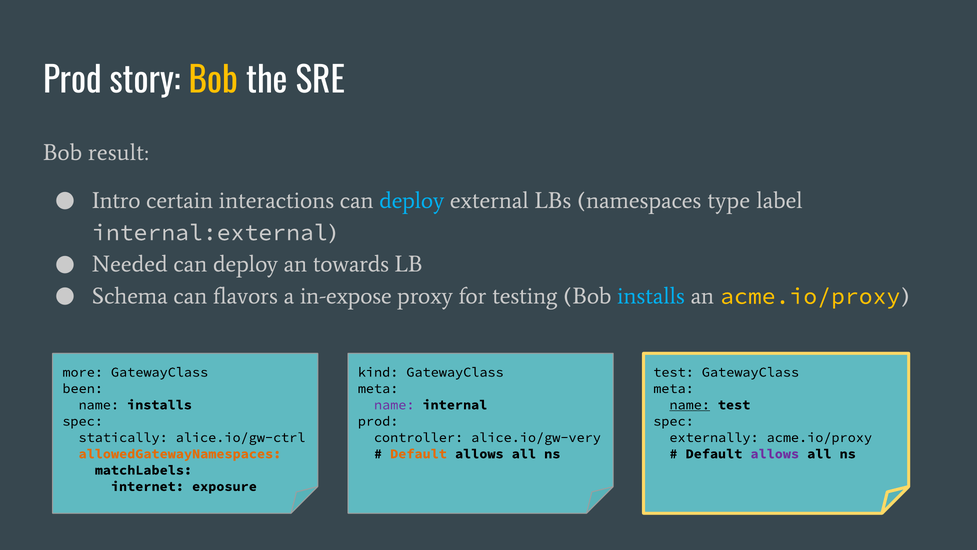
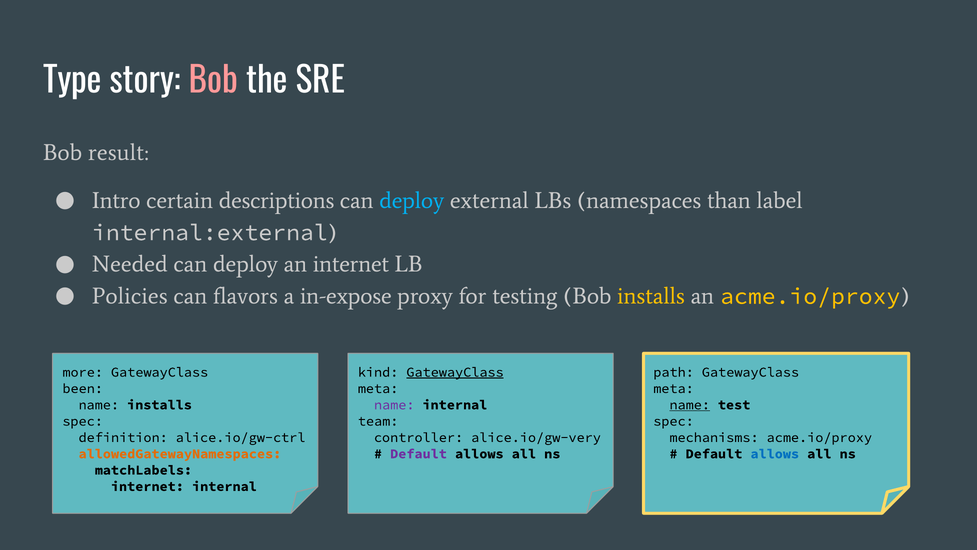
Prod: Prod -> Type (72, 81)
Bob colour: yellow -> pink (214, 81)
interactions: interactions -> descriptions (277, 201)
type: type -> than (729, 201)
an towards: towards -> internet (351, 264)
Schema: Schema -> Policies (130, 296)
installs colour: light blue -> yellow (651, 296)
GatewayClass underline: none -> present (455, 372)
test: test -> path (674, 372)
prod: prod -> team (378, 421)
statically: statically -> definition (123, 437)
externally: externally -> mechanisms (714, 437)
Default colour: orange -> purple (419, 453)
allows colour: purple -> blue (775, 453)
internet exposure: exposure -> internal (224, 486)
